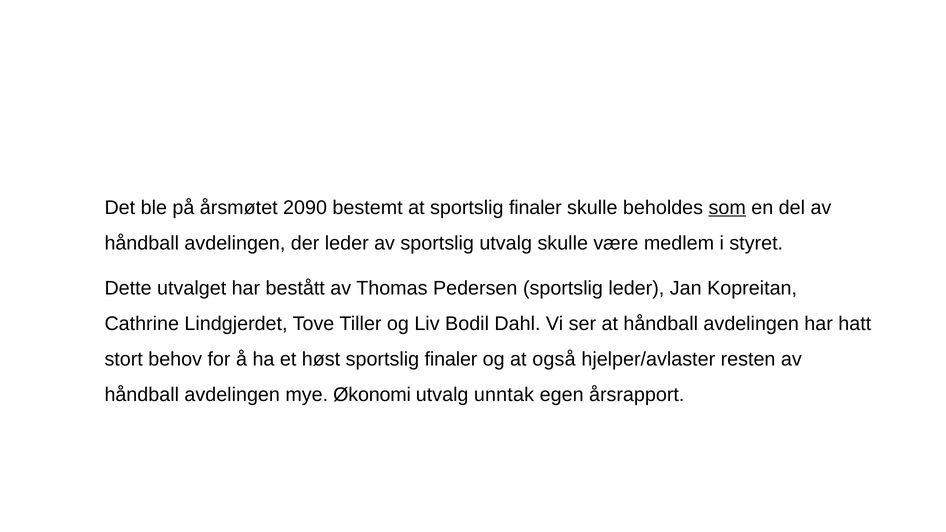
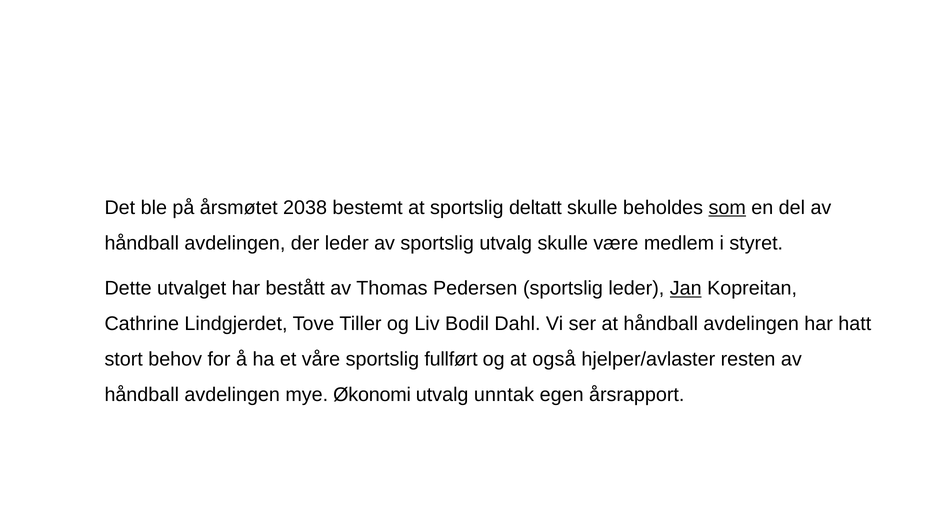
2090: 2090 -> 2038 (305, 208)
at sportslig finaler: finaler -> deltatt (535, 208)
Jan underline: none -> present (686, 289)
høst: høst -> våre (321, 359)
finaler: finaler -> fullført (451, 359)
